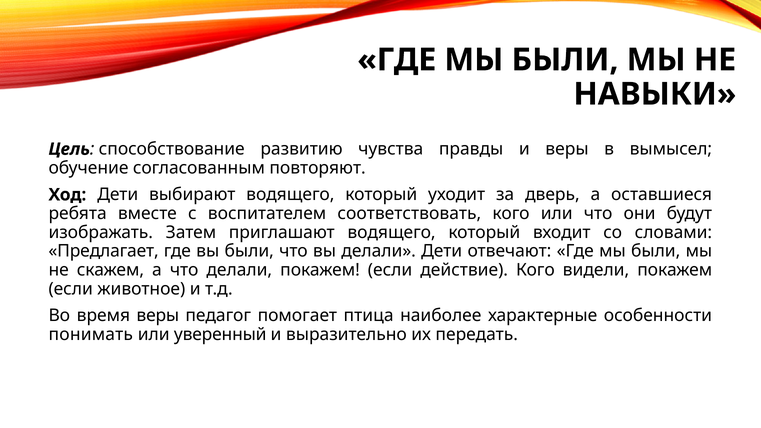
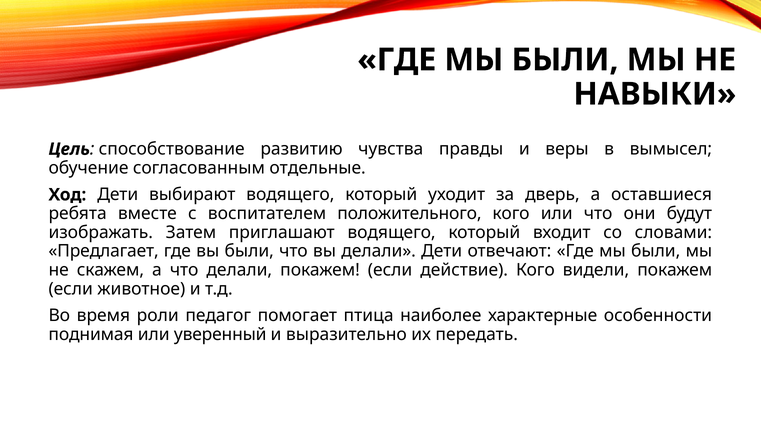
повторяют: повторяют -> отдельные (318, 168)
соответствовать: соответствовать -> положительного (409, 214)
время веры: веры -> роли (158, 316)
понимать: понимать -> поднимая (91, 334)
